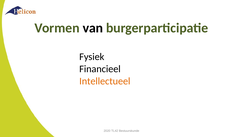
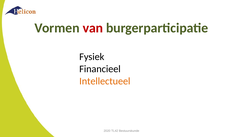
van colour: black -> red (93, 28)
